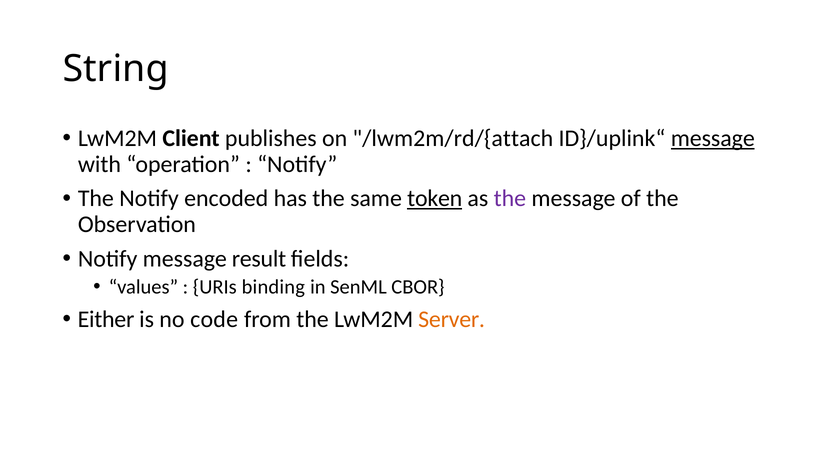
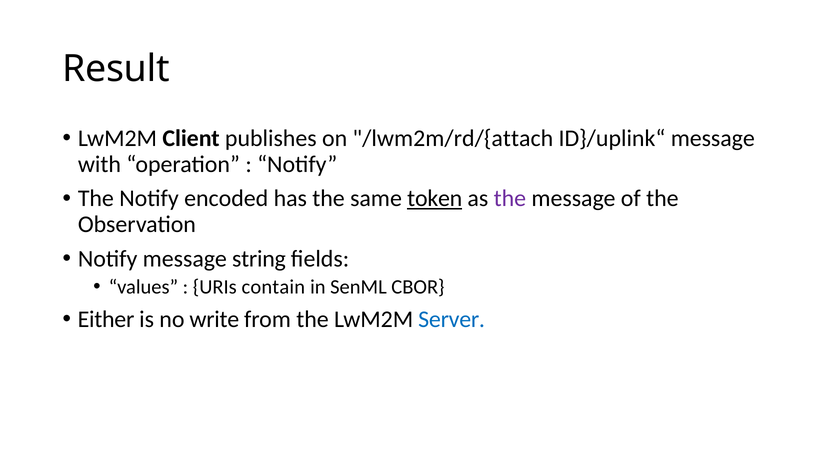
String: String -> Result (116, 69)
message underline: present -> none (713, 139)
result: result -> string (259, 259)
binding: binding -> contain (273, 287)
code: code -> write (214, 320)
Server colour: orange -> blue (452, 320)
